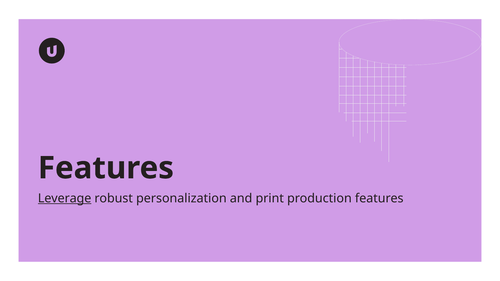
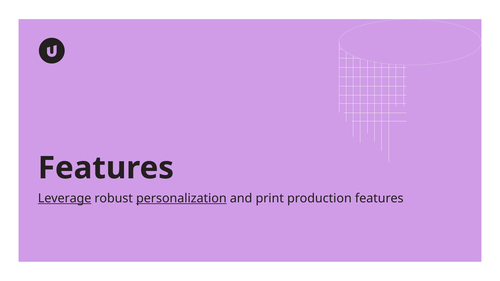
personalization underline: none -> present (181, 198)
